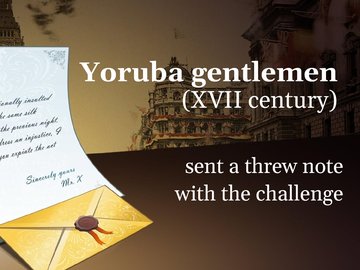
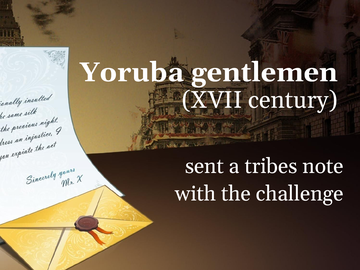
threw: threw -> tribes (271, 166)
